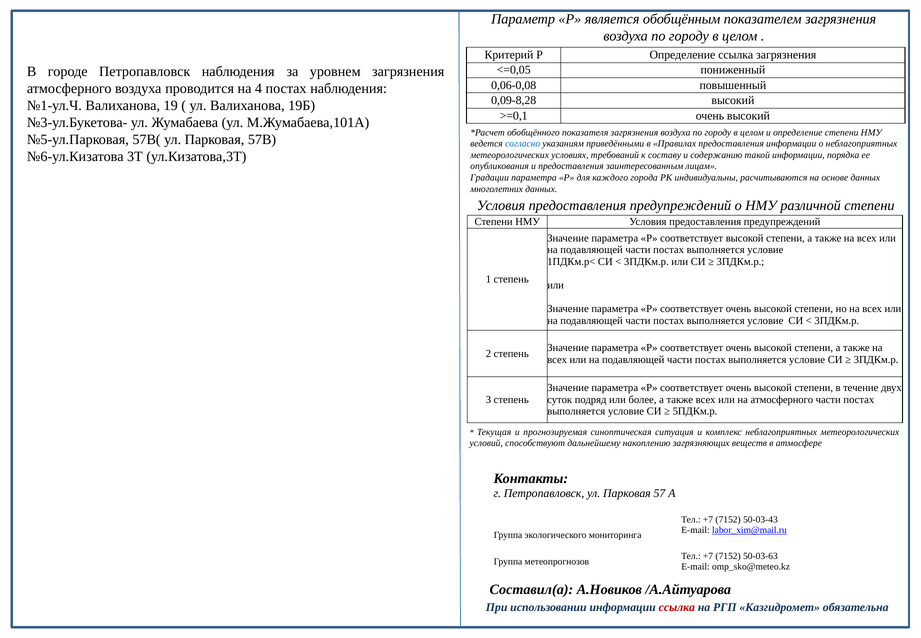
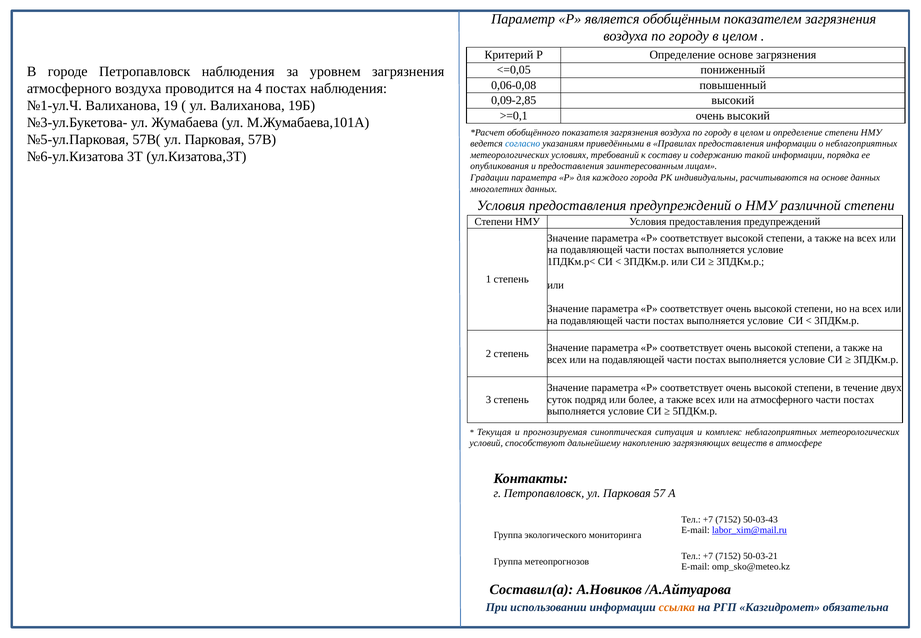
Определение ссылка: ссылка -> основе (736, 55)
0,09-8,28: 0,09-8,28 -> 0,09-2,85 (514, 100)
50-03-63: 50-03-63 -> 50-03-21 (760, 556)
ссылка colour: red -> orange (677, 607)
